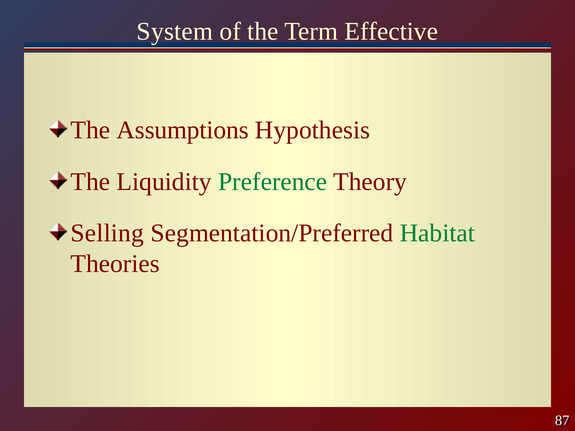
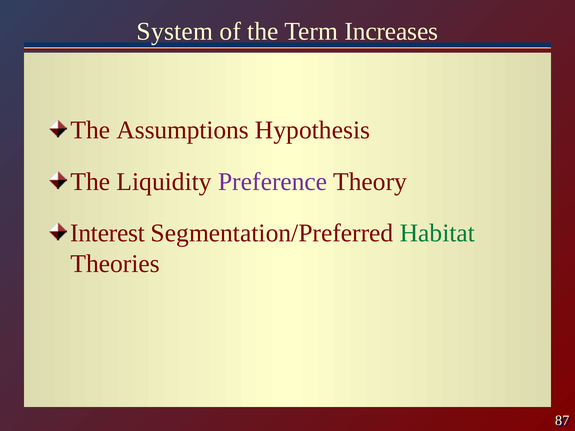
Effective: Effective -> Increases (391, 31)
Preference colour: green -> purple (273, 182)
Selling: Selling -> Interest (107, 233)
